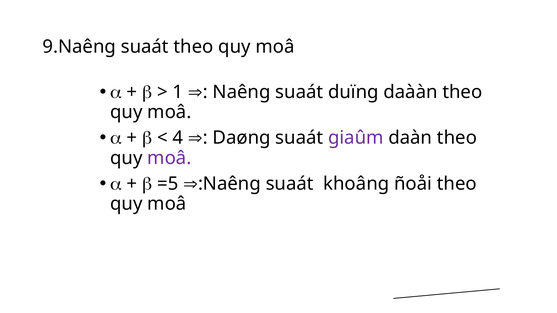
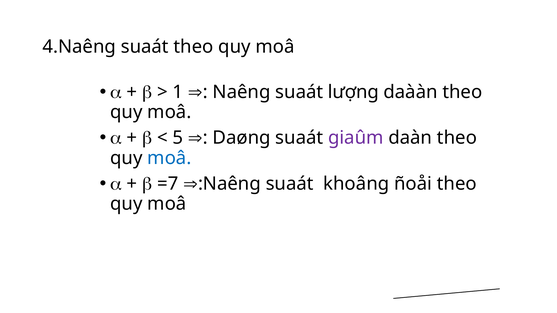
9.Naêng: 9.Naêng -> 4.Naêng (79, 47)
duïng: duïng -> lượng (353, 92)
4: 4 -> 5 (178, 138)
moâ colour: purple -> blue (169, 158)
=5: =5 -> =7 (168, 184)
